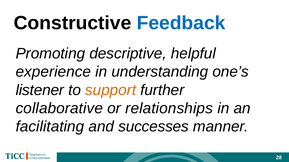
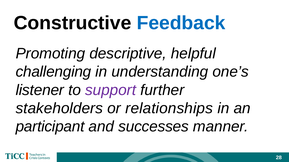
experience: experience -> challenging (53, 72)
support colour: orange -> purple (111, 90)
collaborative: collaborative -> stakeholders (59, 109)
facilitating: facilitating -> participant (50, 127)
